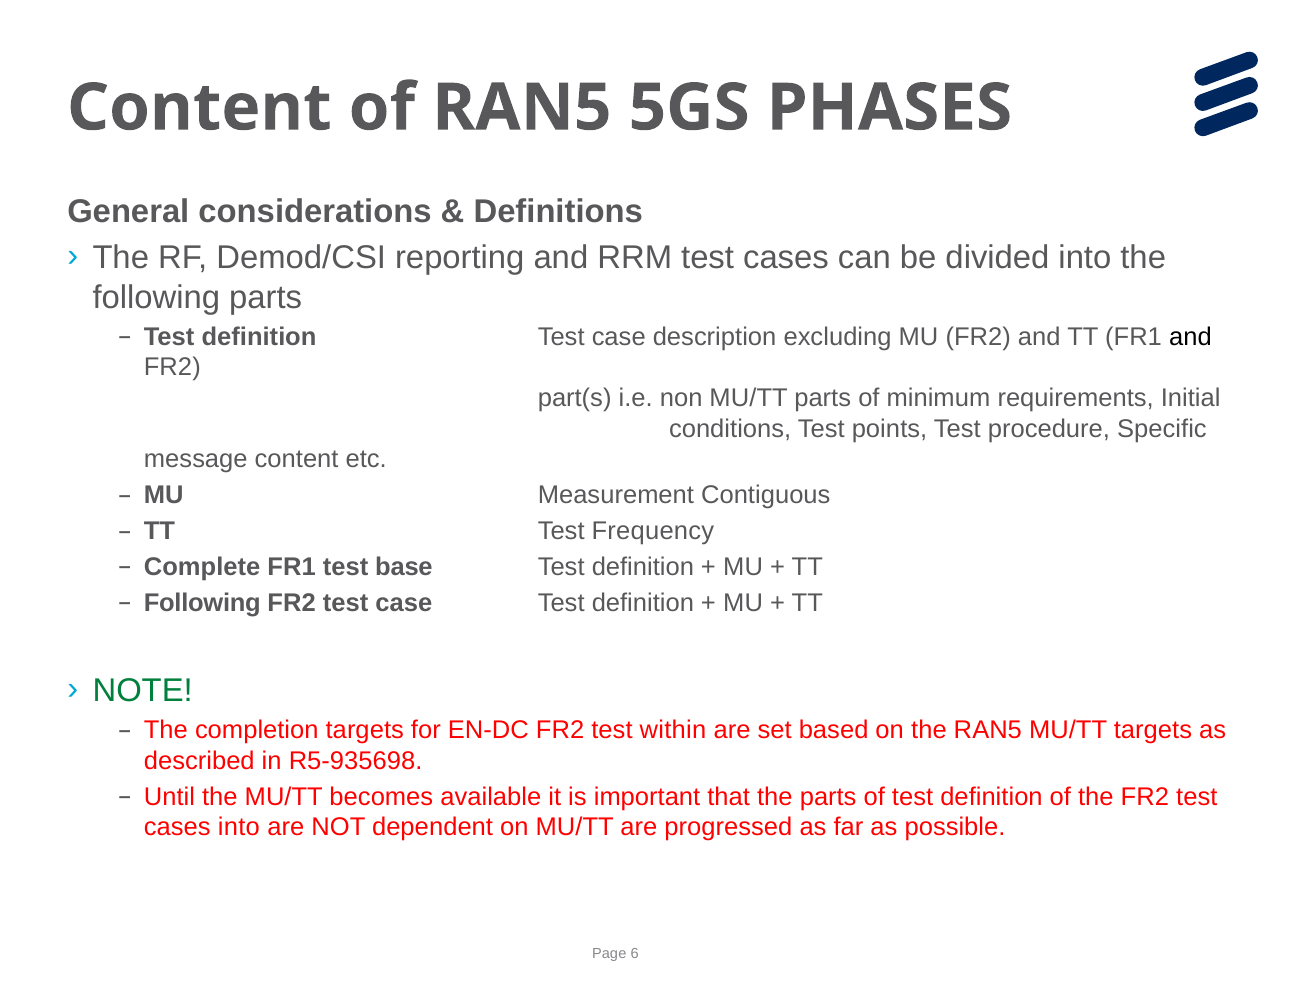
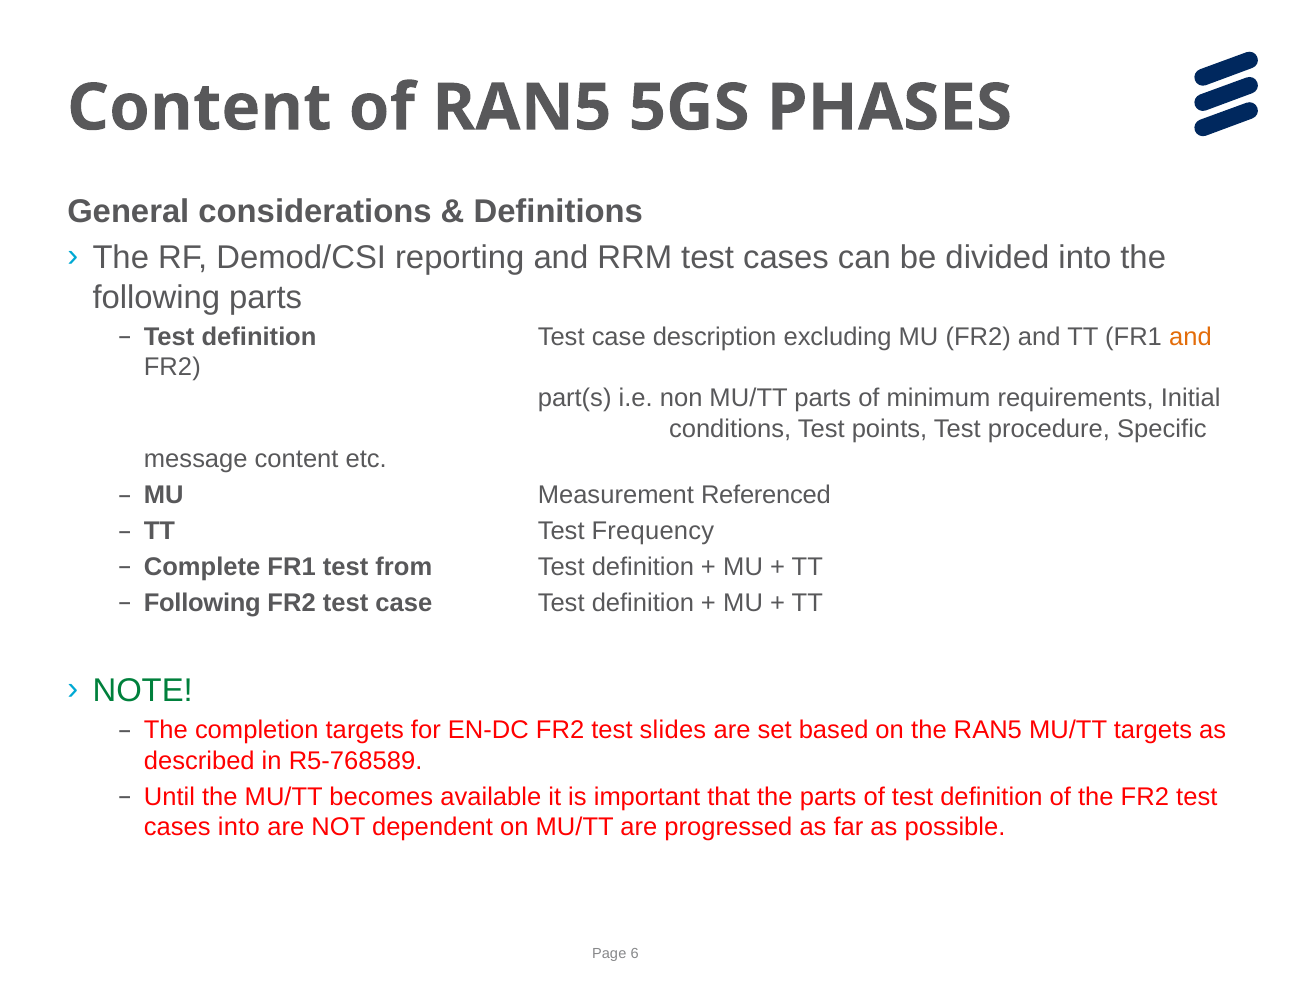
and colour: black -> orange (1190, 337)
Contiguous: Contiguous -> Referenced (766, 495)
base: base -> from (404, 567)
within: within -> slides (673, 730)
R5-935698: R5-935698 -> R5-768589 (356, 761)
